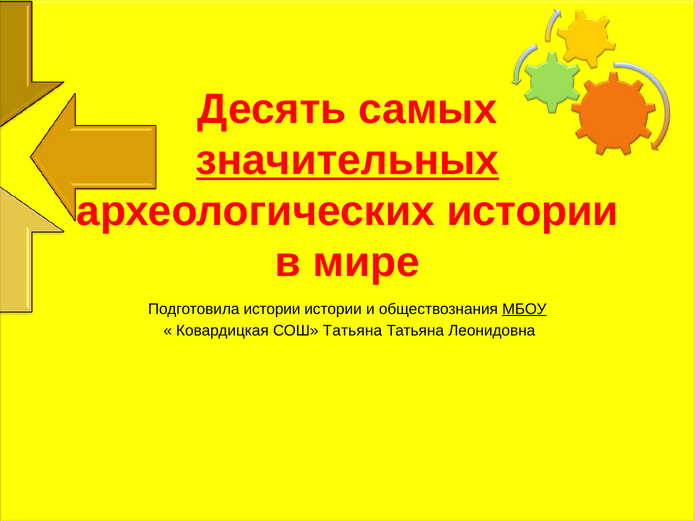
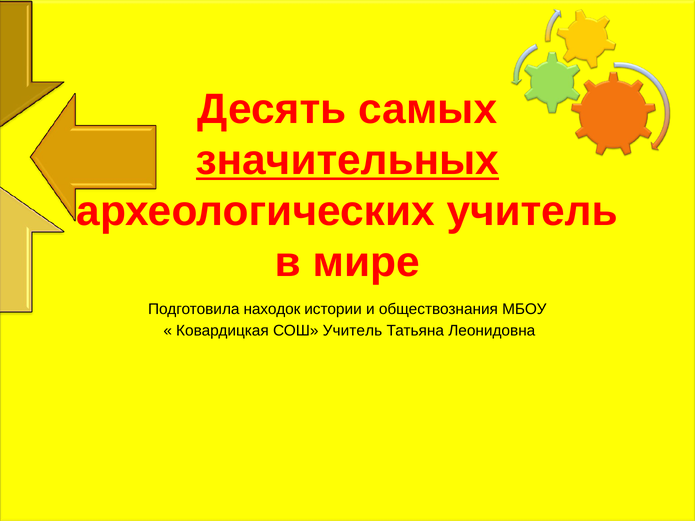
археологических истории: истории -> учитель (532, 211)
Подготовила истории: истории -> находок (272, 309)
МБОУ underline: present -> none (524, 309)
СОШ Татьяна: Татьяна -> Учитель (352, 331)
